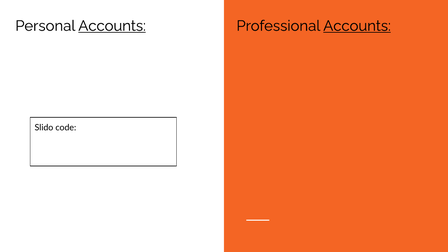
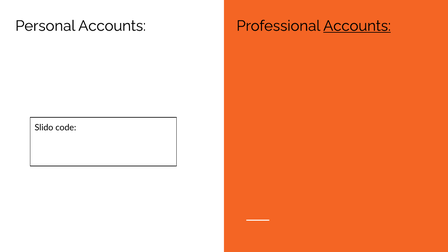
Accounts underline: present -> none (112, 26)
